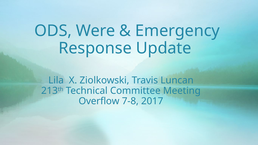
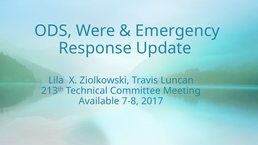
Overflow: Overflow -> Available (99, 101)
